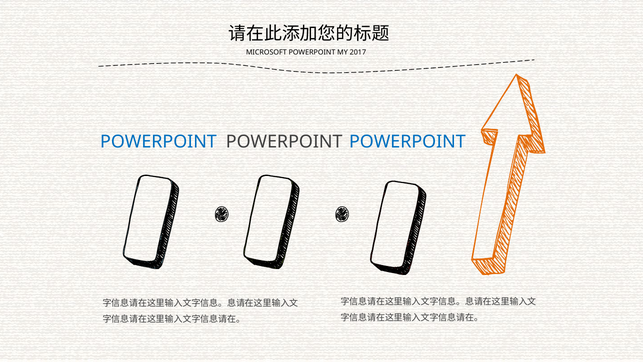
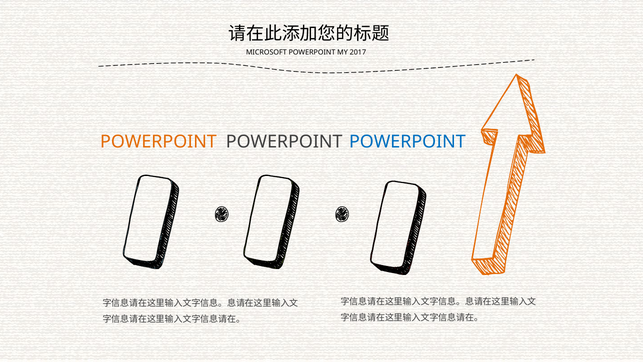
POWERPOINT colour: blue -> orange (158, 142)
